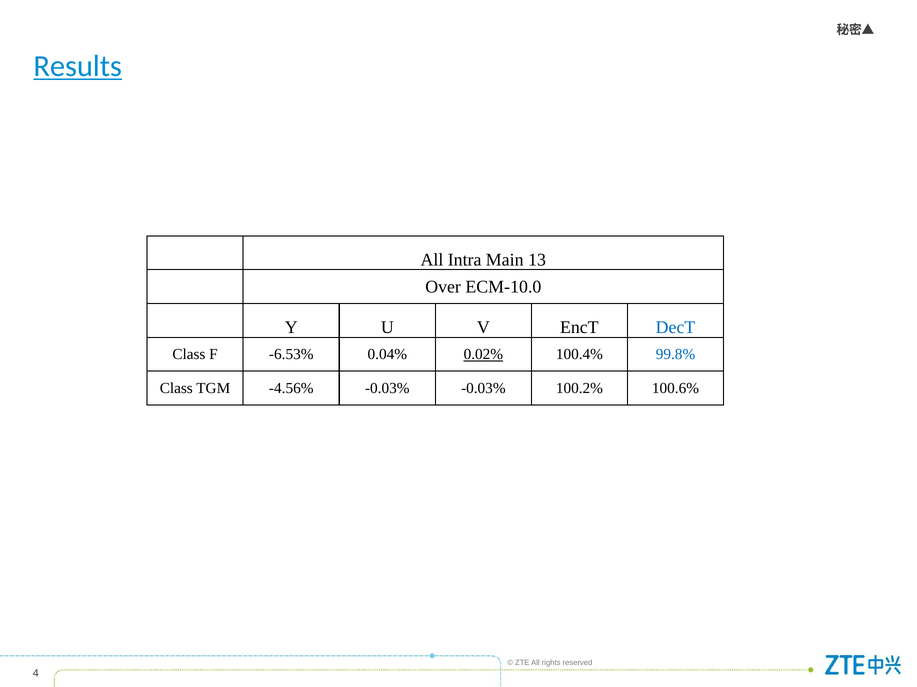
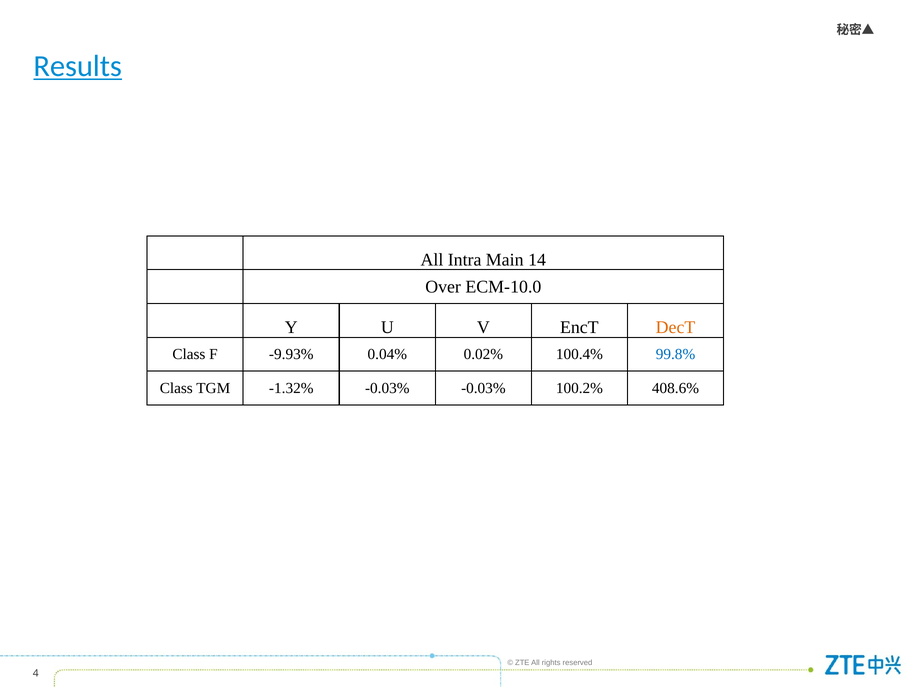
13: 13 -> 14 (537, 260)
DecT colour: blue -> orange (676, 328)
-6.53%: -6.53% -> -9.93% (291, 355)
0.02% underline: present -> none (483, 355)
-4.56%: -4.56% -> -1.32% (291, 389)
100.6%: 100.6% -> 408.6% (676, 389)
